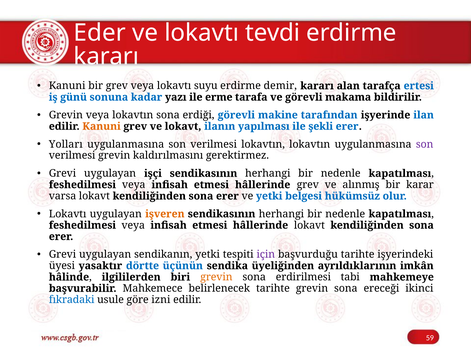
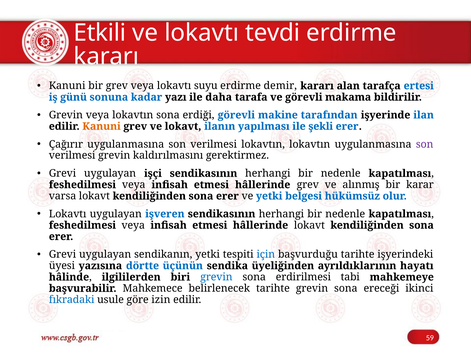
Eder: Eder -> Etkili (100, 33)
erme: erme -> daha (219, 97)
Yolları: Yolları -> Çağırır (66, 144)
işveren colour: orange -> blue (165, 213)
için colour: purple -> blue (266, 254)
yasaktır: yasaktır -> yazısına (100, 265)
imkân: imkân -> hayatı (417, 265)
grevin colour: orange -> blue (216, 276)
izni: izni -> izin (161, 299)
